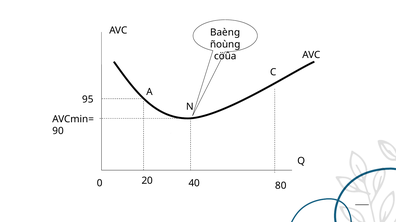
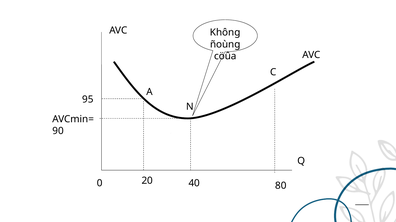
Baèng: Baèng -> Không (225, 33)
